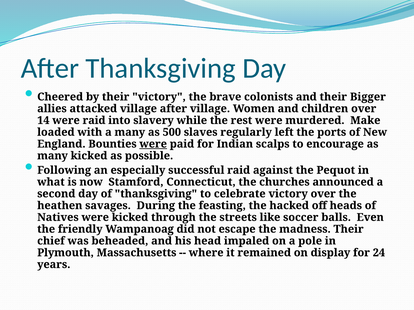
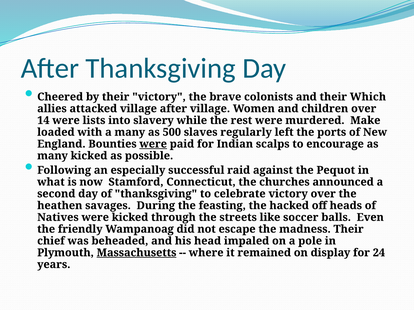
Bigger: Bigger -> Which (368, 97)
were raid: raid -> lists (94, 121)
Massachusetts underline: none -> present (137, 253)
